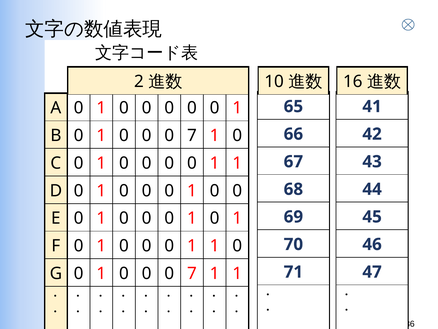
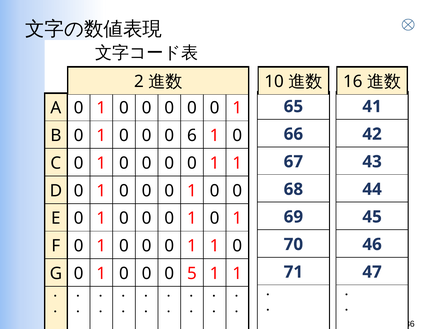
7: 7 -> 6 (192, 135)
7: 7 -> 5 (192, 273)
